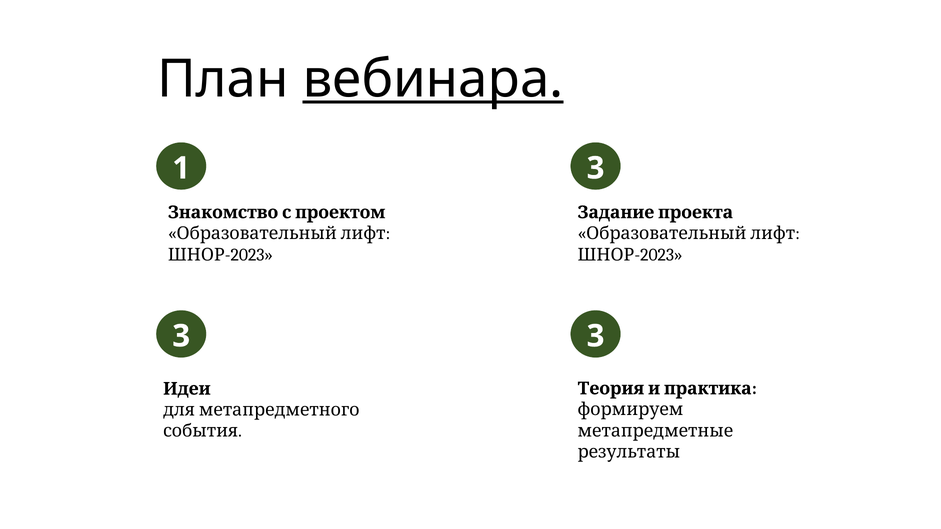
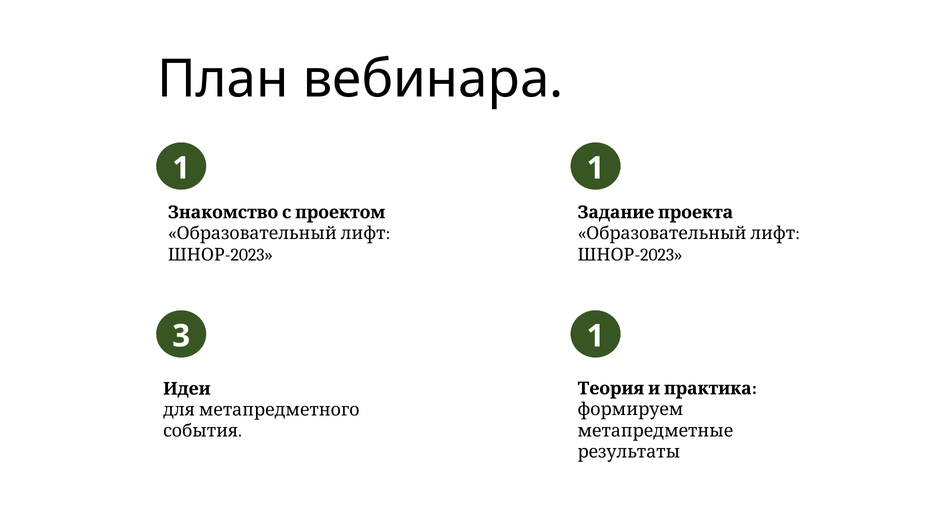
вебинара underline: present -> none (433, 79)
1 3: 3 -> 1 (596, 168)
3: 3 -> 1 (596, 336)
